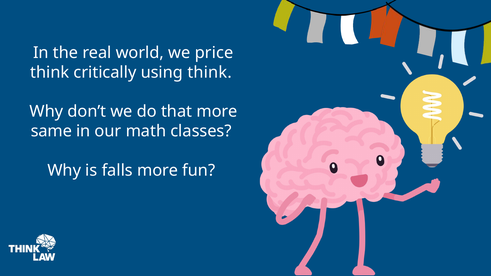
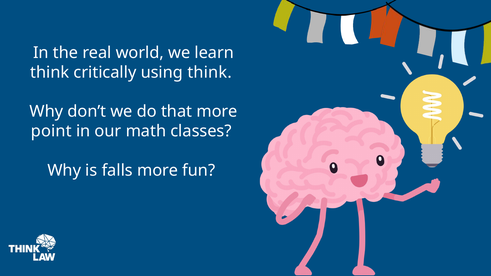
price: price -> learn (214, 53)
same: same -> point (51, 131)
